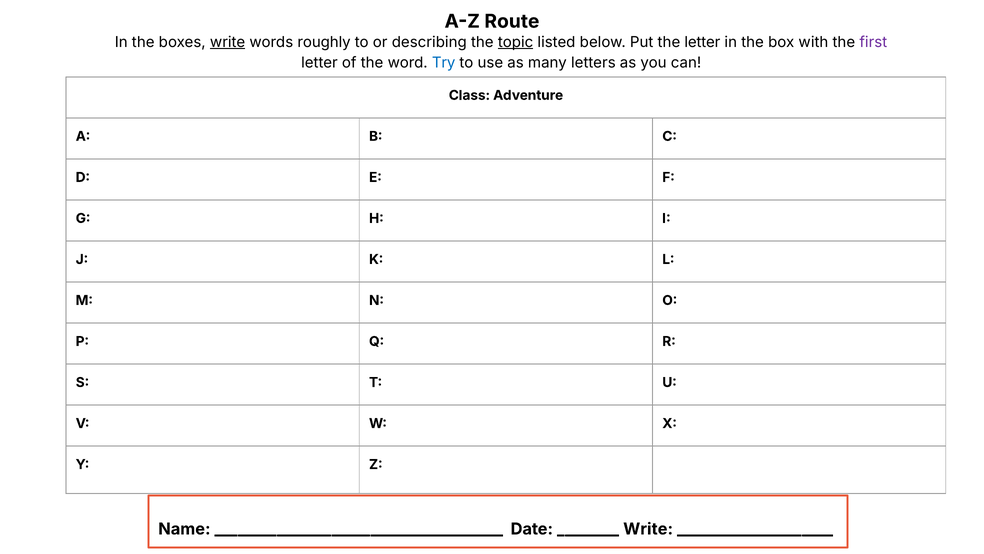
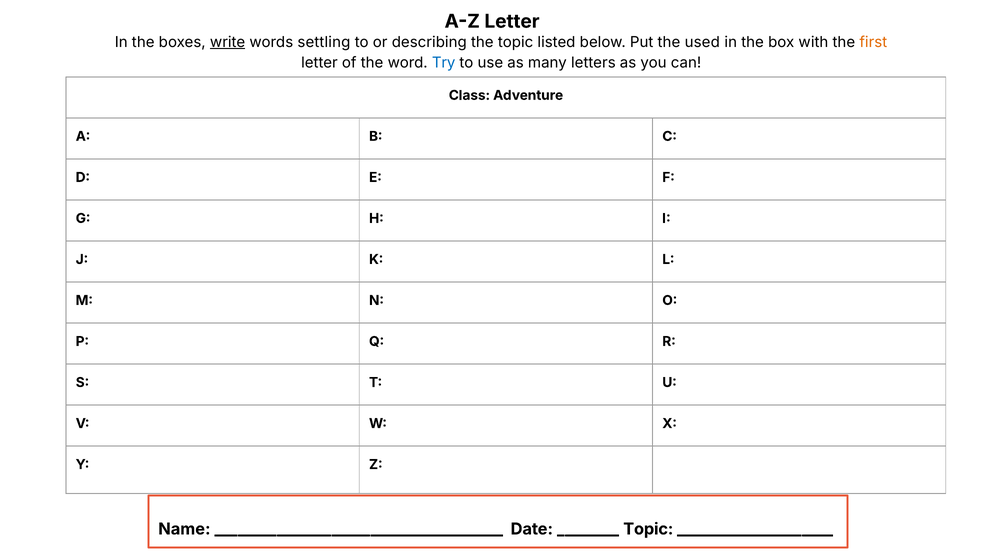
A-Z Route: Route -> Letter (512, 21)
roughly: roughly -> settling (324, 42)
topic underline: present -> none (516, 42)
the letter: letter -> used (702, 42)
first colour: purple -> orange (873, 42)
Write: Write -> Topic (648, 529)
